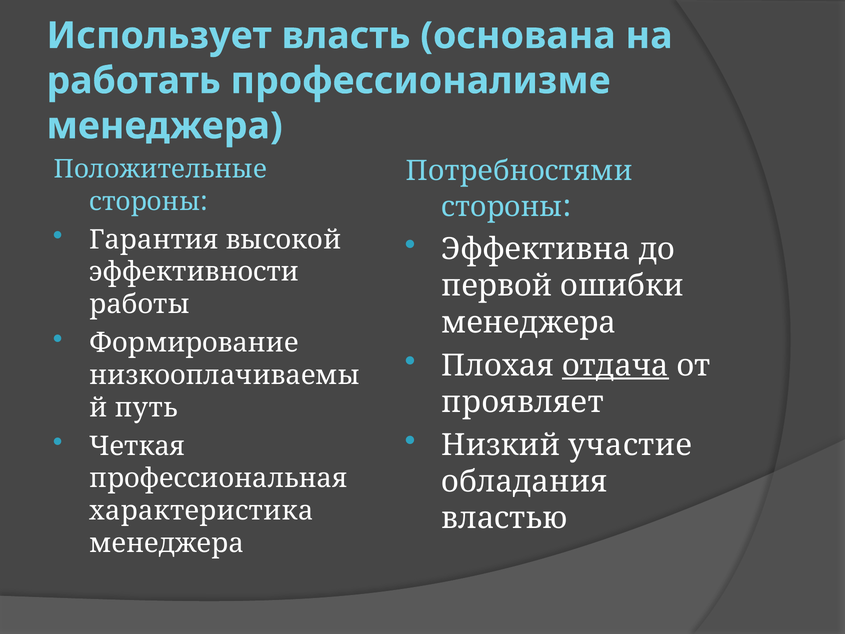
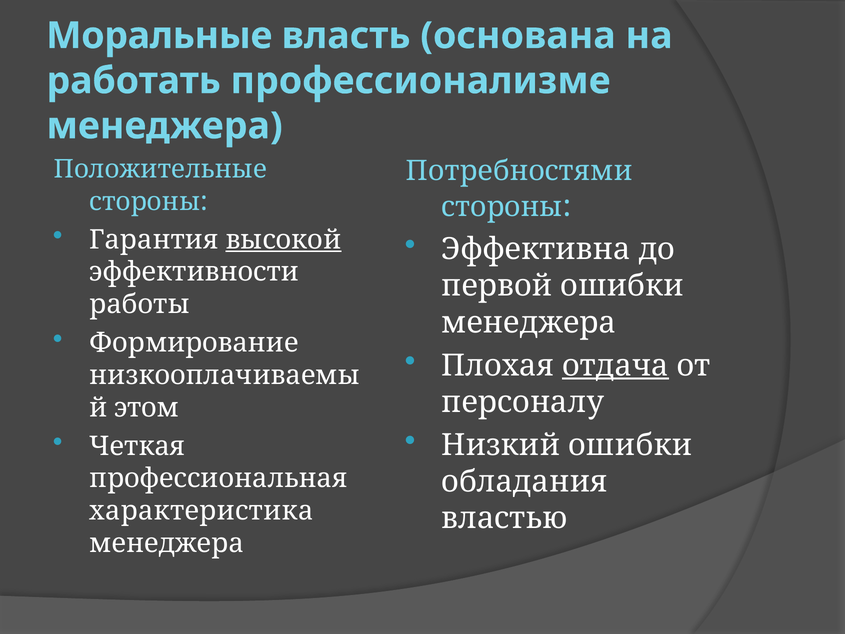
Использует: Использует -> Моральные (159, 36)
высокой underline: none -> present (283, 240)
проявляет: проявляет -> персоналу (523, 402)
путь: путь -> этом (146, 407)
Низкий участие: участие -> ошибки (630, 445)
